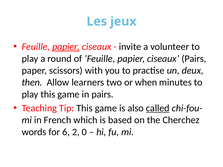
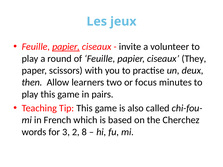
ciseaux Pairs: Pairs -> They (194, 59)
when: when -> focus (146, 83)
called underline: present -> none (158, 108)
6: 6 -> 3 (66, 132)
0: 0 -> 8 (84, 132)
